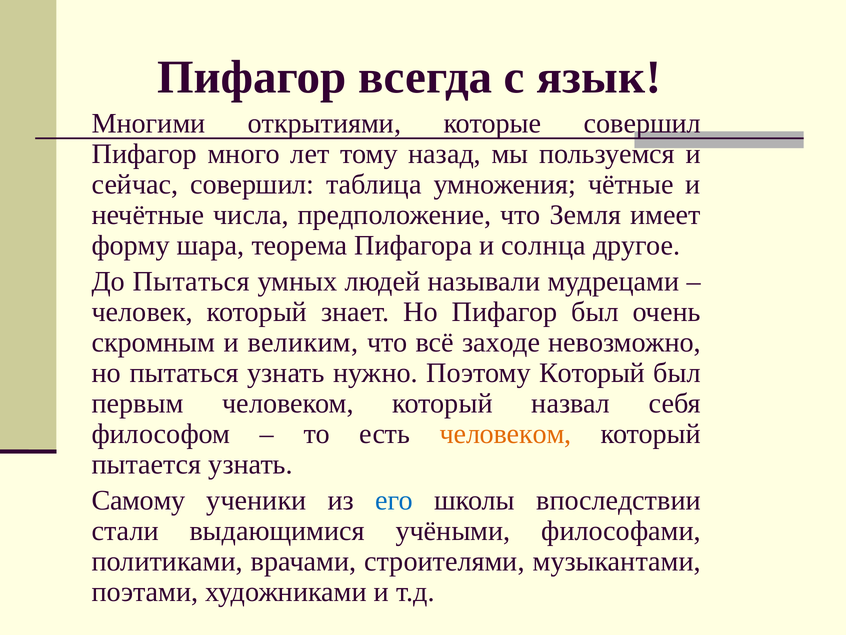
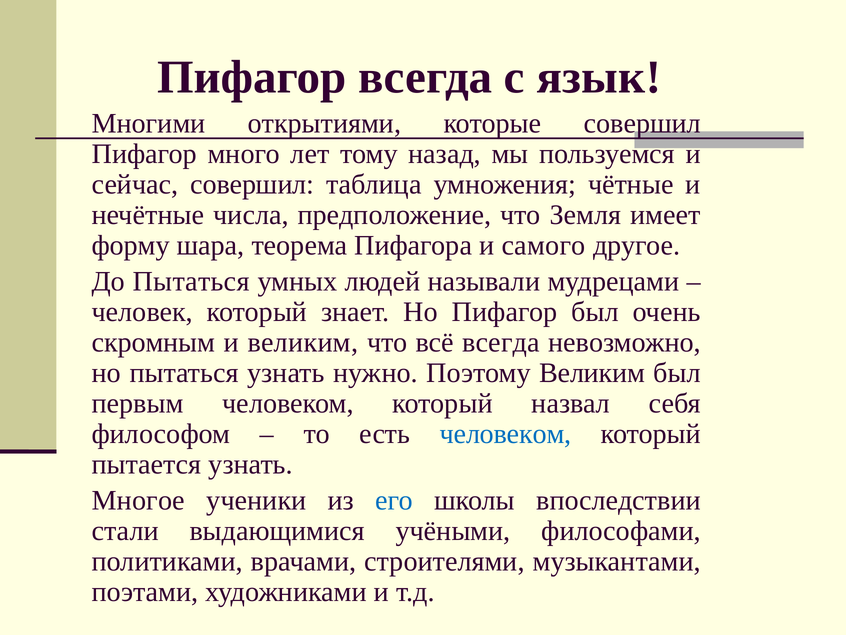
солнца: солнца -> самого (544, 245)
всё заходе: заходе -> всегда (501, 342)
Поэтому Который: Который -> Великим (592, 373)
человеком colour: orange -> blue (506, 433)
Самому: Самому -> Многое (138, 500)
